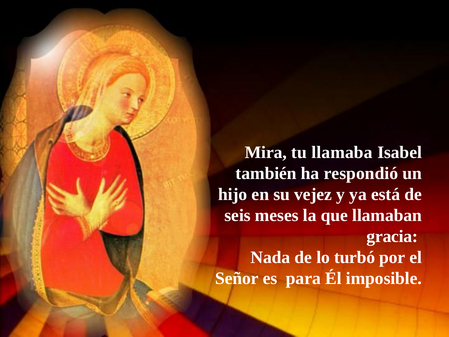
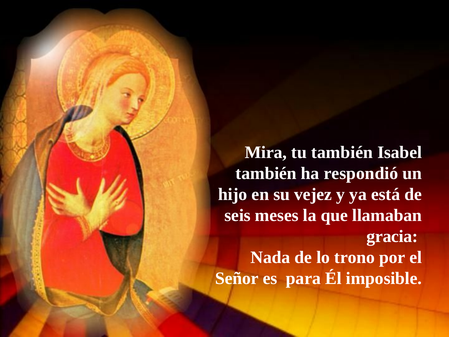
tu llamaba: llamaba -> también (342, 152)
turbó: turbó -> trono (355, 257)
